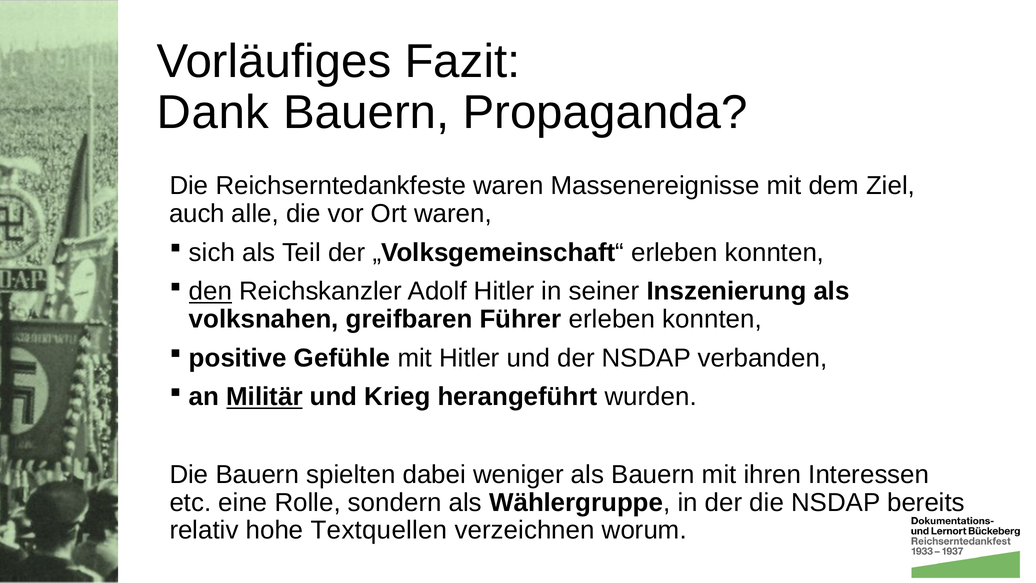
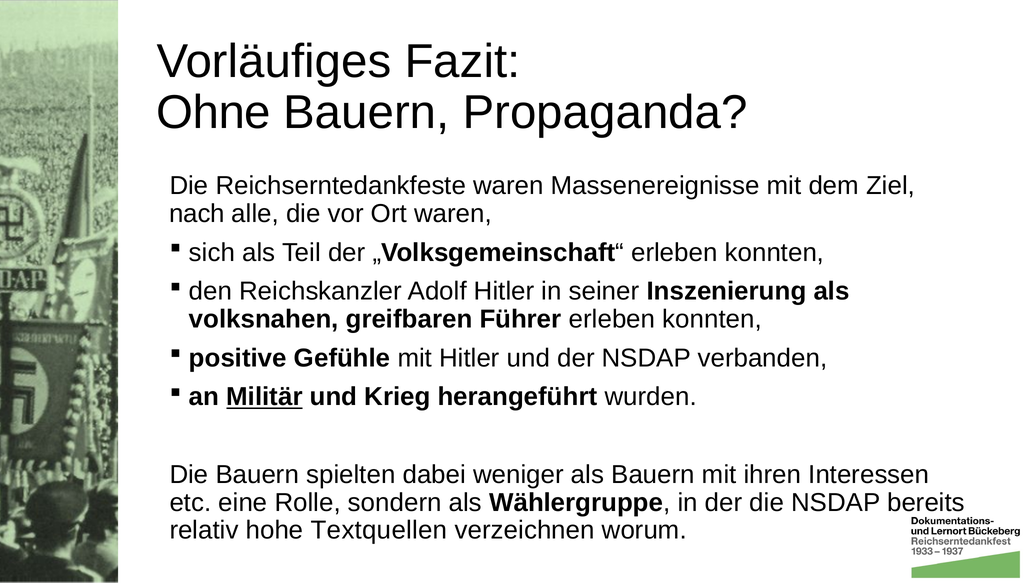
Dank: Dank -> Ohne (214, 113)
auch: auch -> nach (197, 214)
den underline: present -> none (211, 291)
